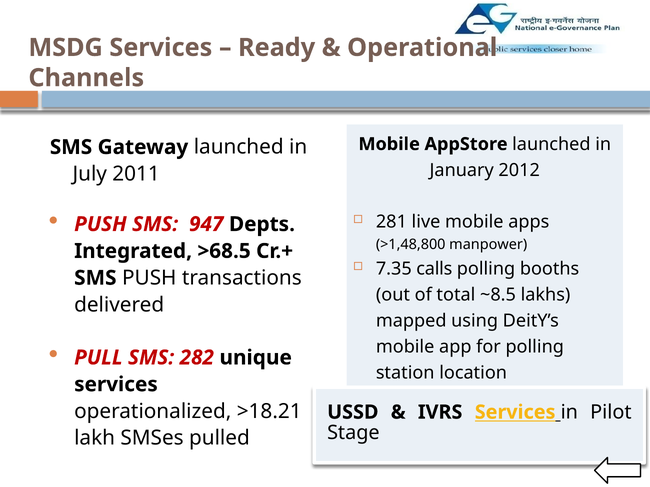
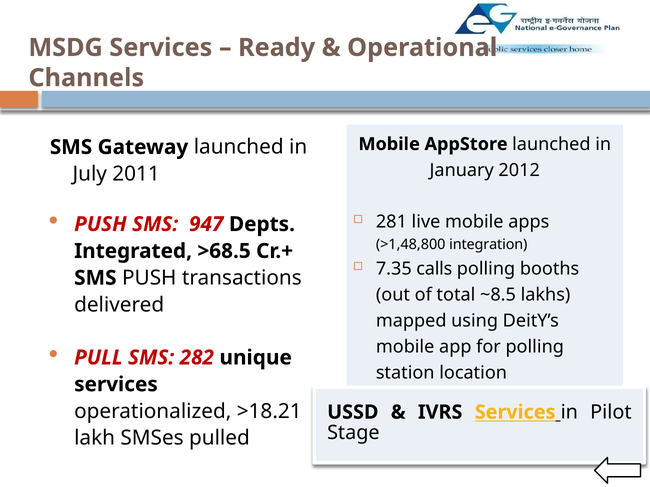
manpower: manpower -> integration (488, 245)
